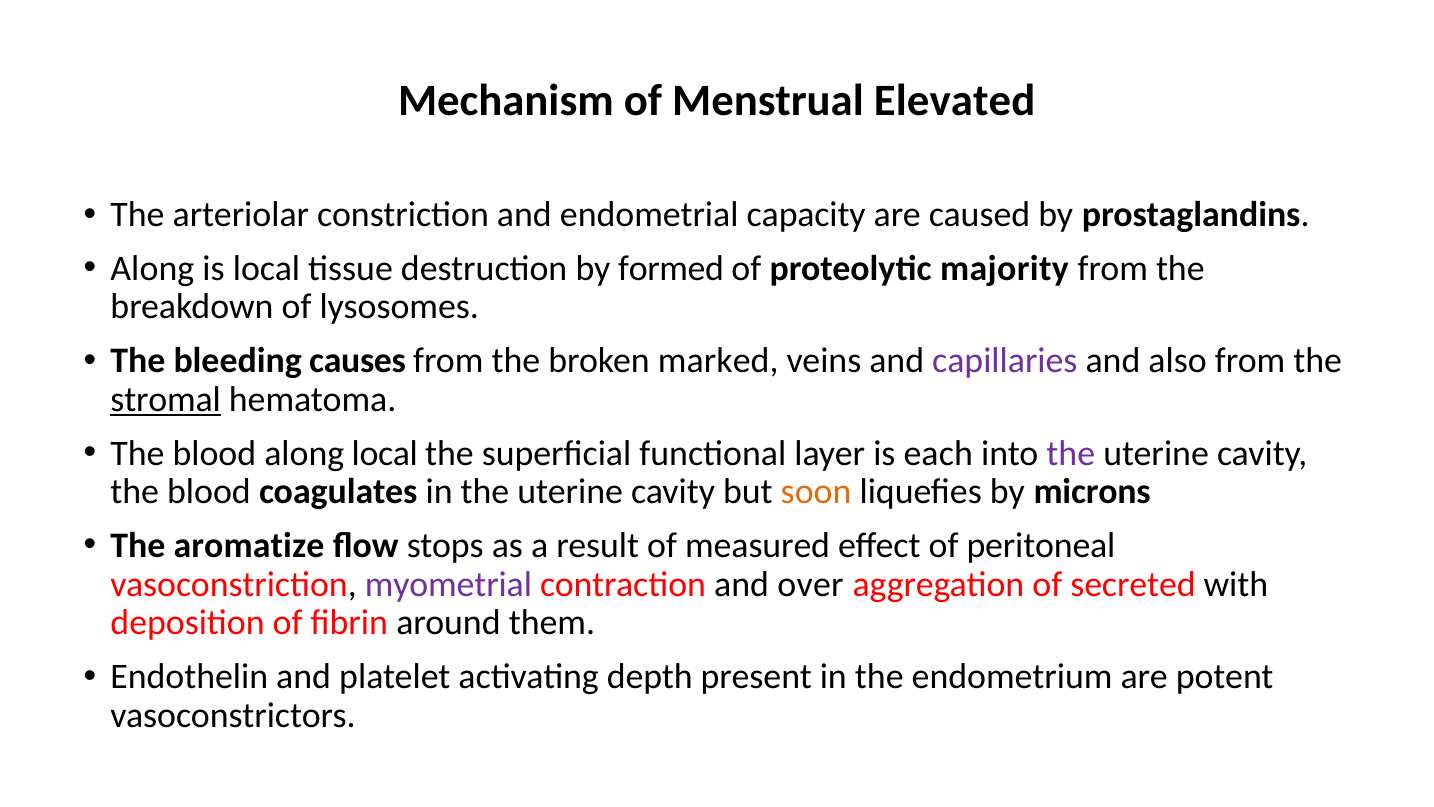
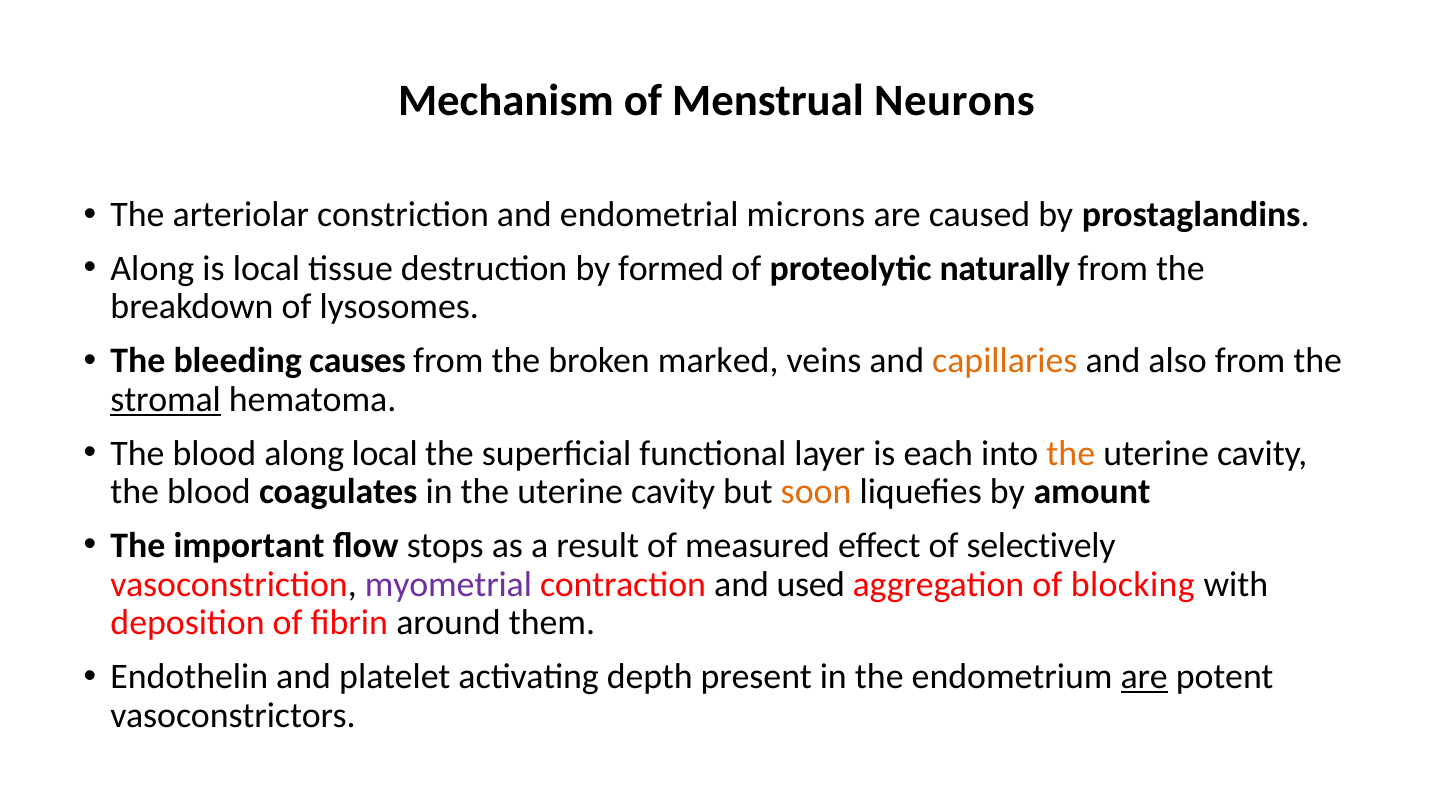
Elevated: Elevated -> Neurons (954, 100)
capacity: capacity -> microns (806, 215)
majority: majority -> naturally (1005, 268)
capillaries colour: purple -> orange (1005, 361)
the colour: purple -> orange (1071, 453)
microns: microns -> amount (1092, 492)
aromatize: aromatize -> important (249, 545)
peritoneal: peritoneal -> selectively (1041, 545)
over: over -> used (811, 584)
secreted: secreted -> blocking (1133, 584)
are underline: none -> present (1144, 676)
